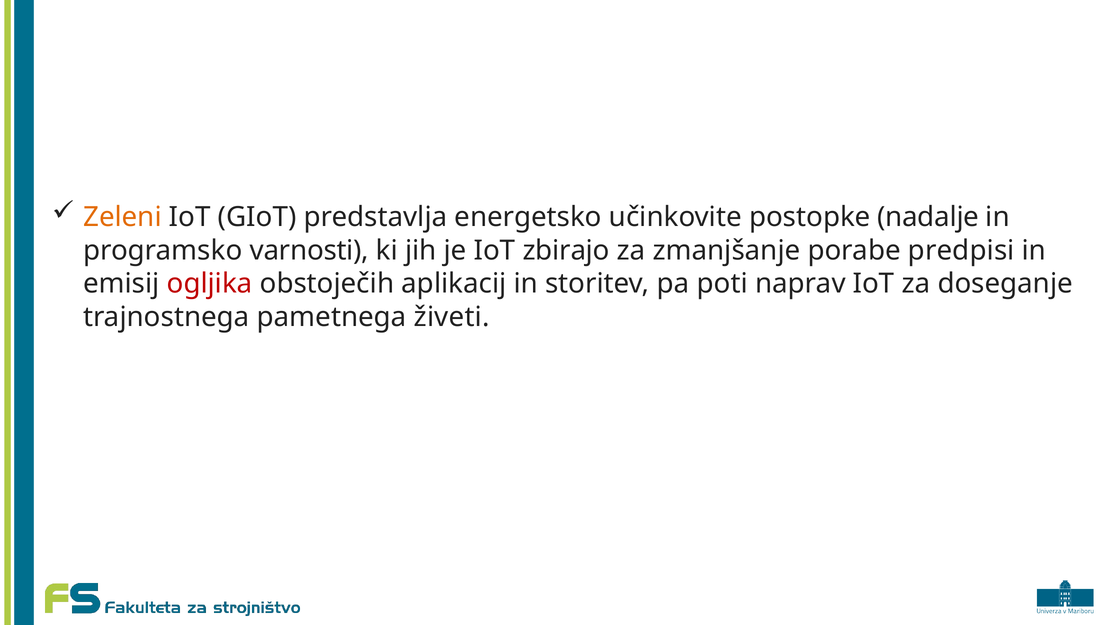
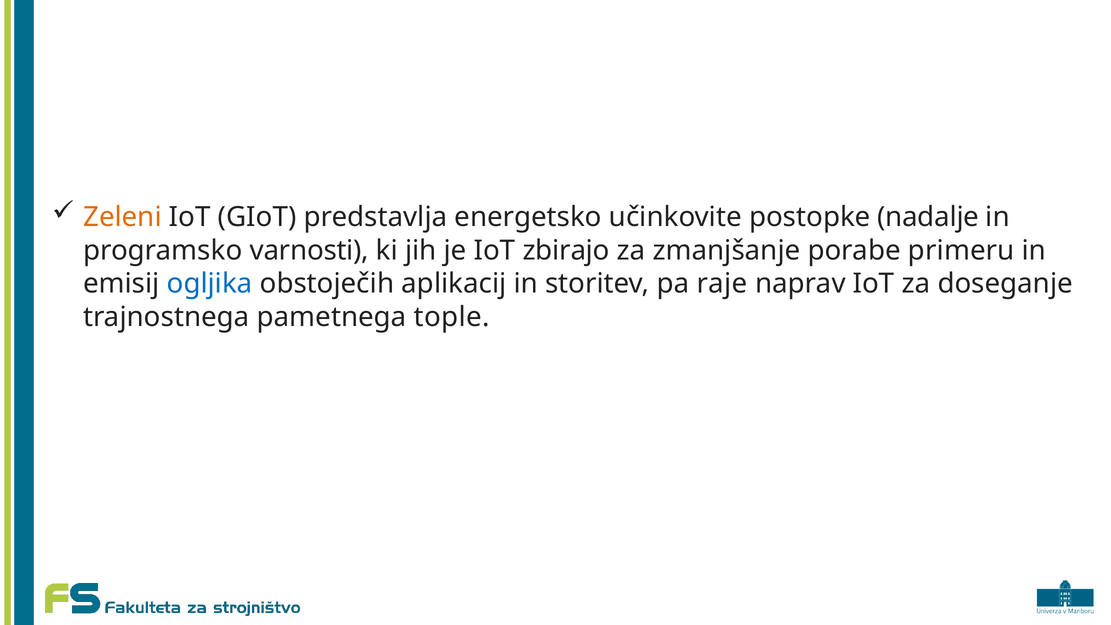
predpisi: predpisi -> primeru (961, 250)
ogljika colour: red -> blue (210, 284)
poti: poti -> raje (722, 284)
živeti: živeti -> tople (452, 317)
